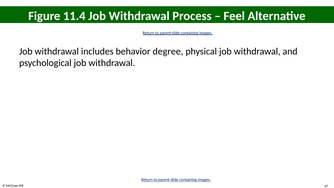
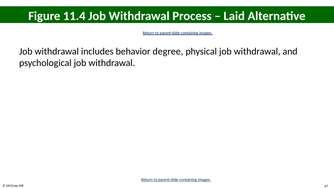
Feel: Feel -> Laid (234, 16)
